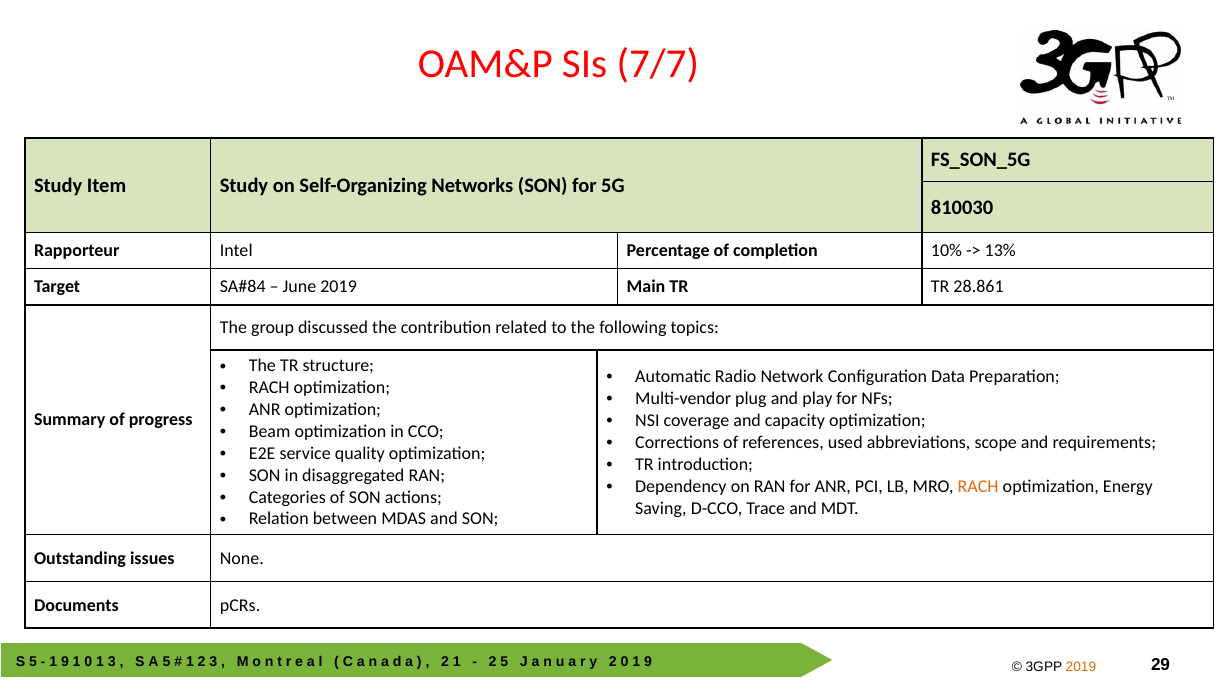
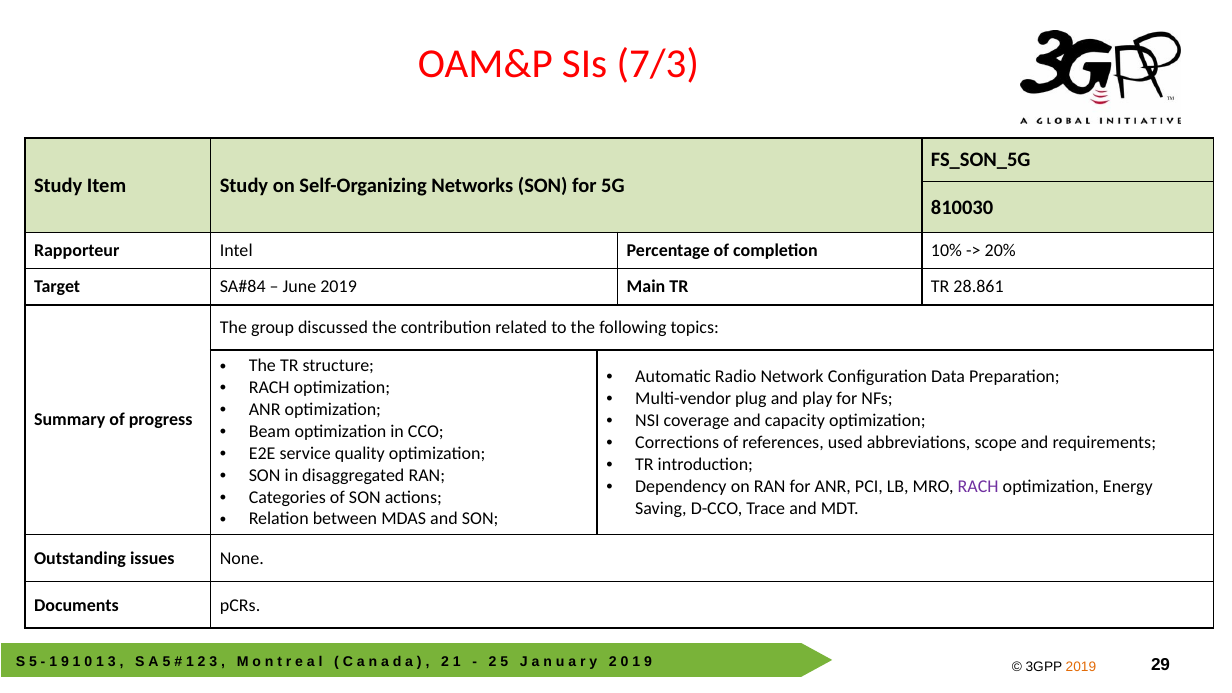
7/7: 7/7 -> 7/3 (658, 64)
13%: 13% -> 20% (1000, 251)
RACH colour: orange -> purple (978, 486)
